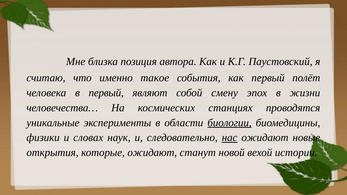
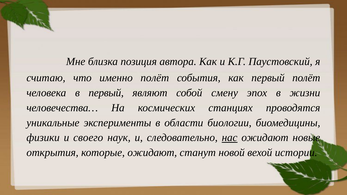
именно такое: такое -> полёт (155, 78)
биологии underline: present -> none (230, 123)
словах: словах -> своего (88, 138)
